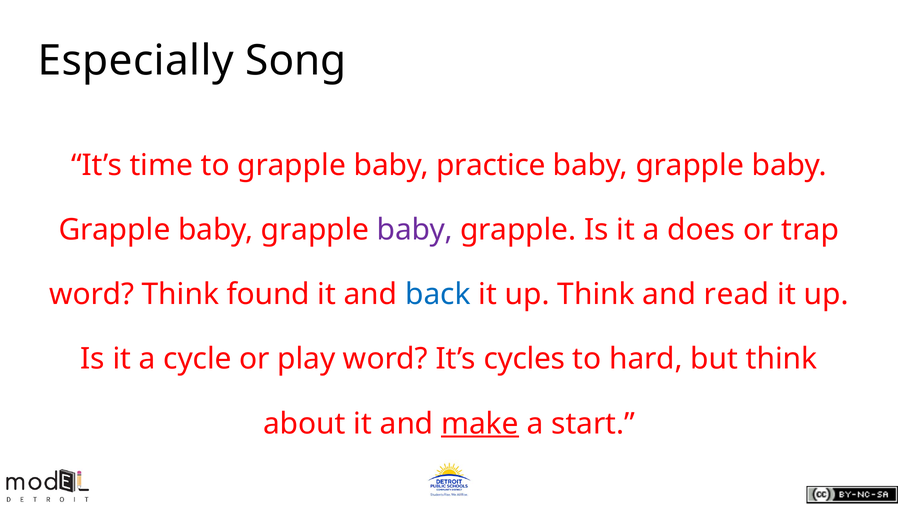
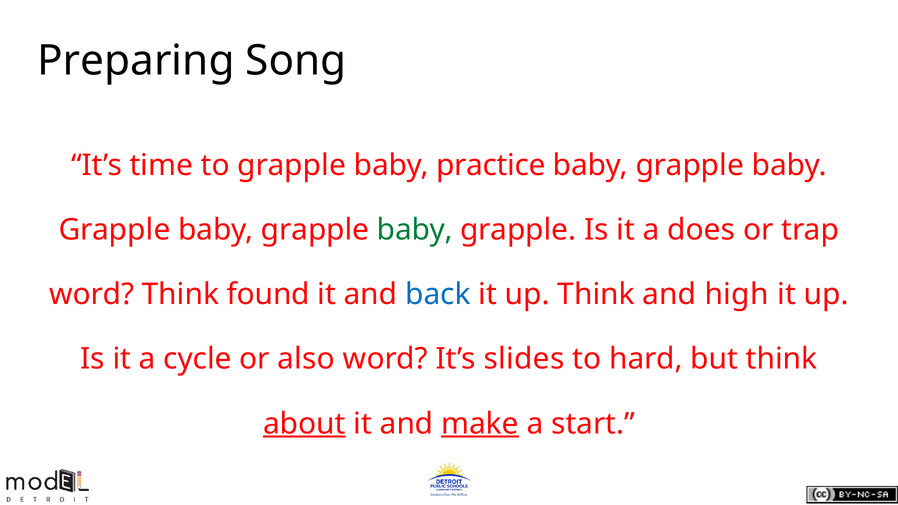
Especially: Especially -> Preparing (136, 61)
baby colour: purple -> green (415, 230)
read: read -> high (737, 295)
play: play -> also (306, 359)
cycles: cycles -> slides (524, 359)
about underline: none -> present (304, 424)
